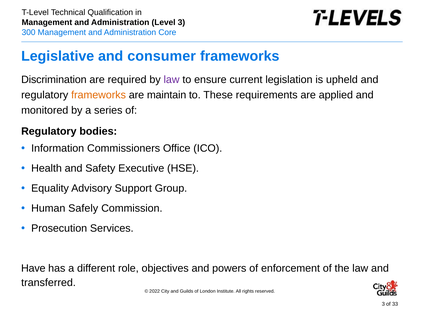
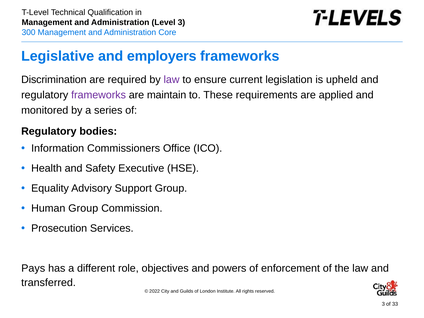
consumer: consumer -> employers (162, 56)
frameworks colour: orange -> purple (99, 95)
Human Safely: Safely -> Group (83, 208)
Have: Have -> Pays (33, 268)
